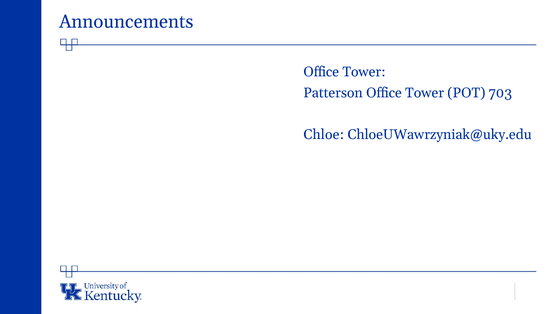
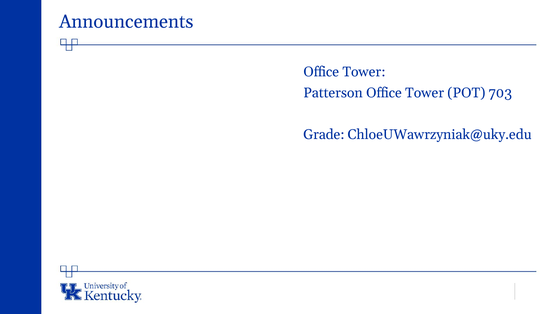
Chloe: Chloe -> Grade (324, 135)
